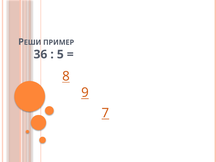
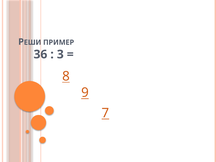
5: 5 -> 3 (60, 54)
